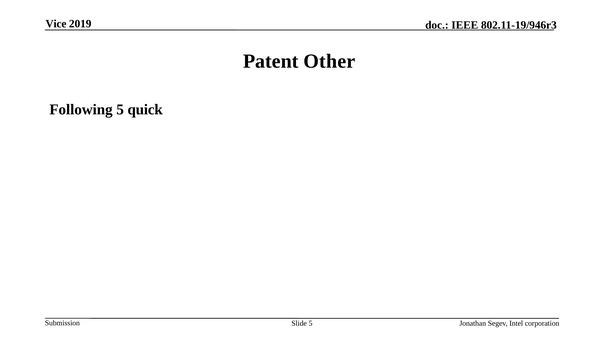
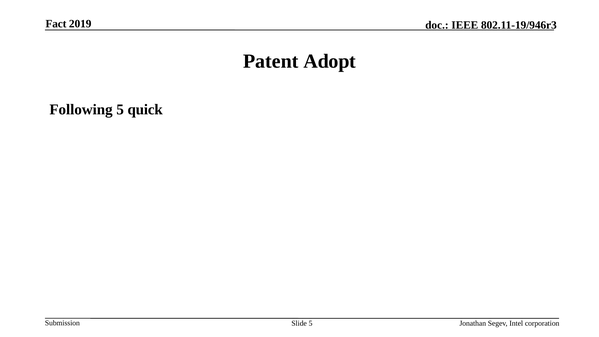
Vice: Vice -> Fact (56, 24)
Other: Other -> Adopt (330, 61)
